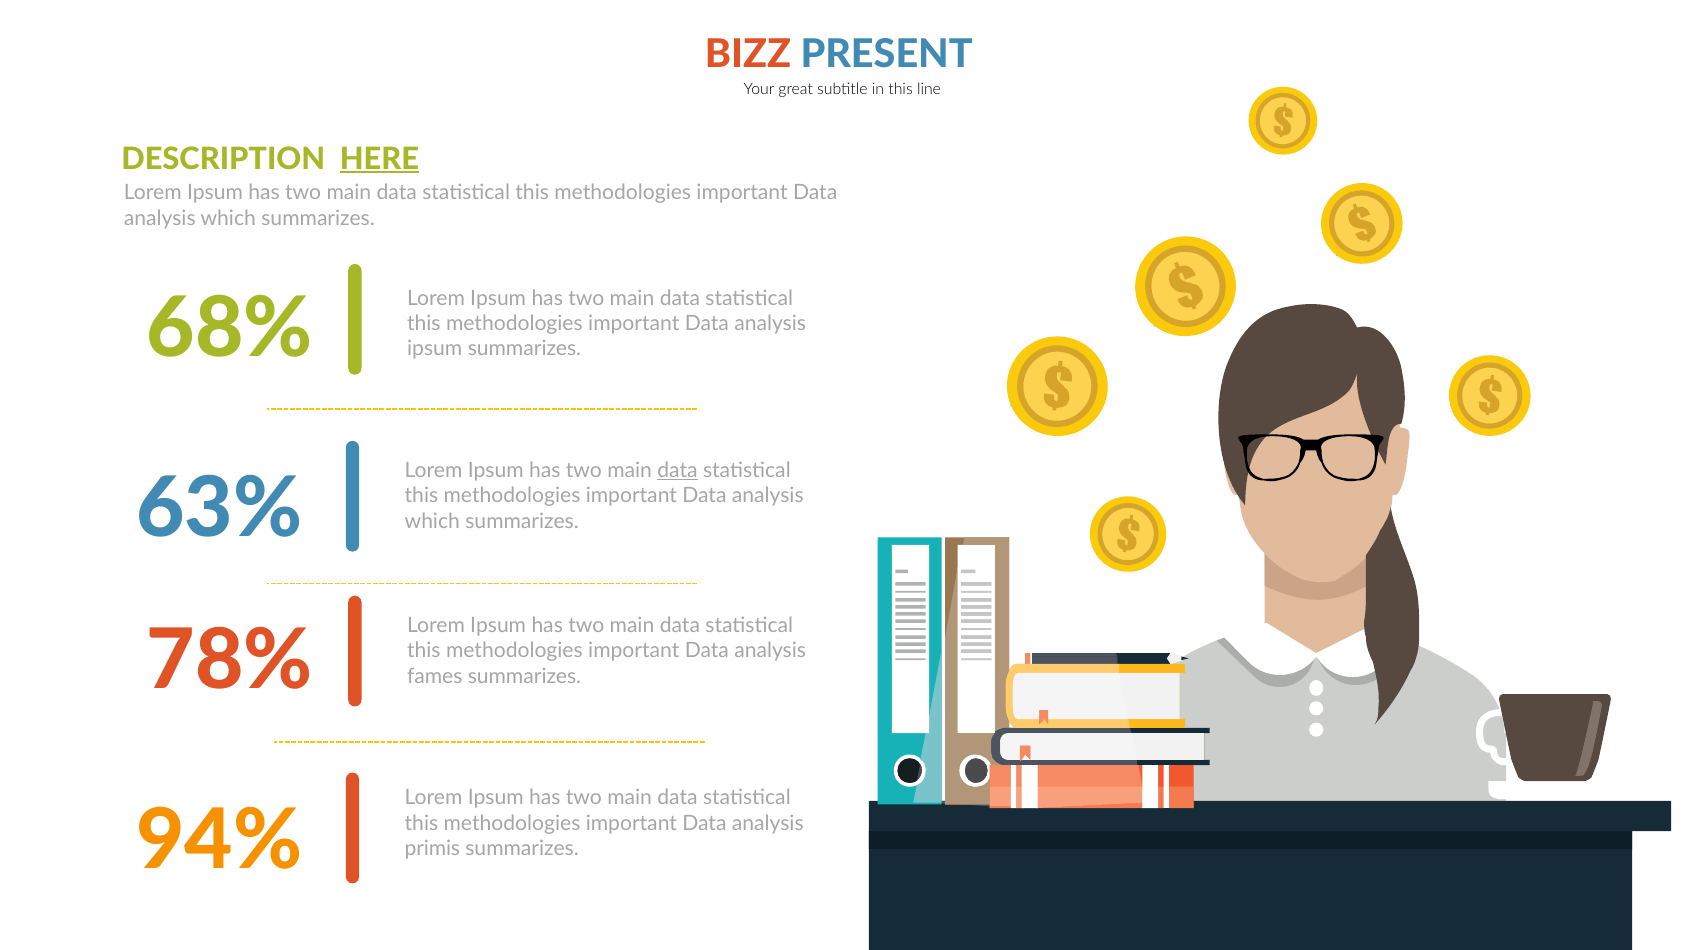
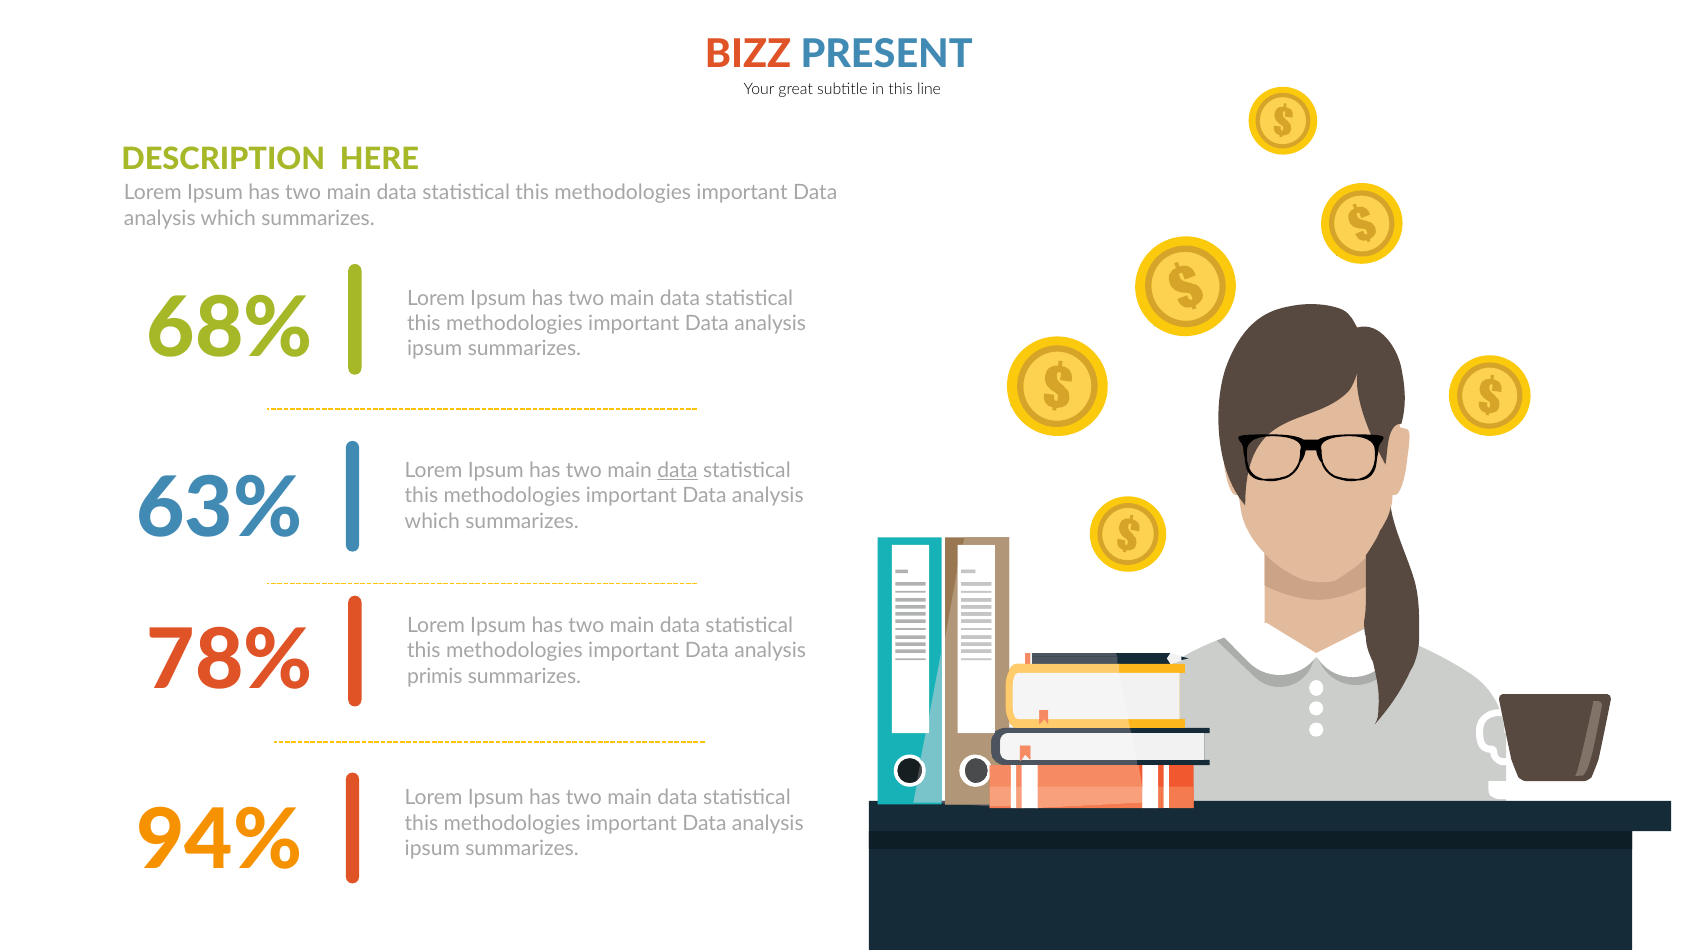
HERE underline: present -> none (379, 159)
fames: fames -> primis (435, 676)
primis: primis -> ipsum (432, 849)
